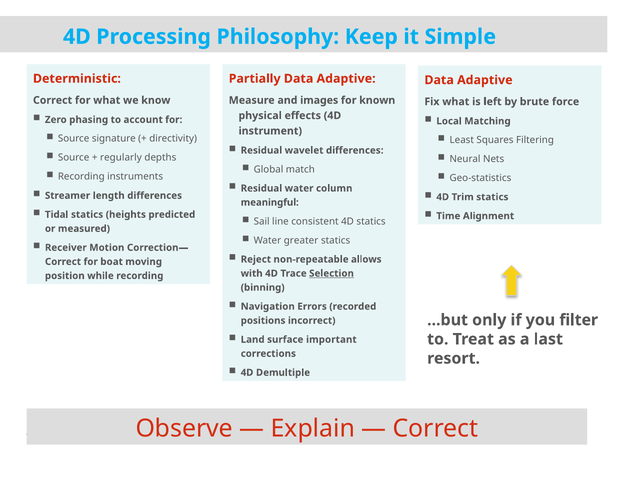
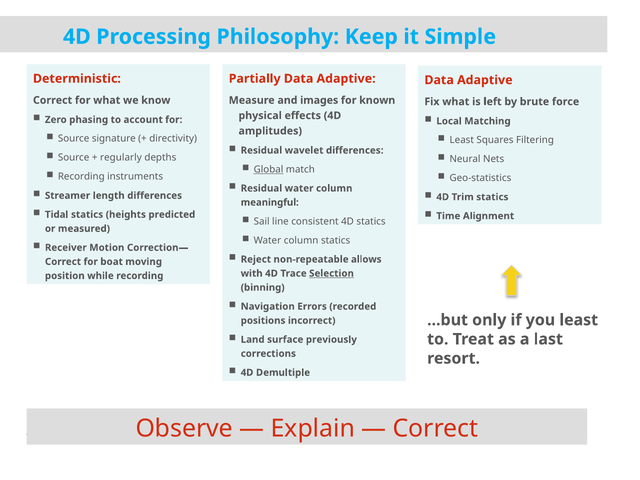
instrument: instrument -> amplitudes (270, 131)
Global underline: none -> present (268, 169)
greater: greater -> column (301, 240)
you filter: filter -> least (579, 320)
important: important -> previously (331, 340)
